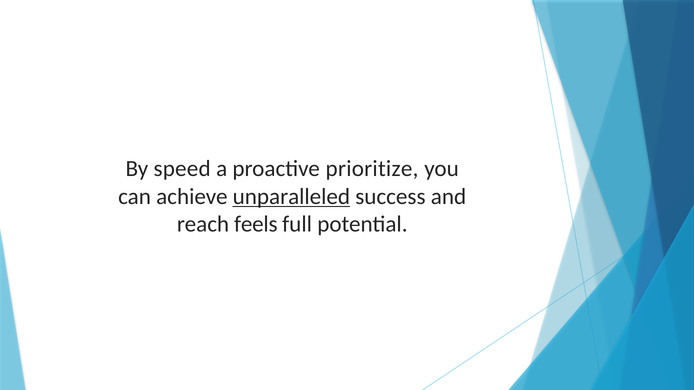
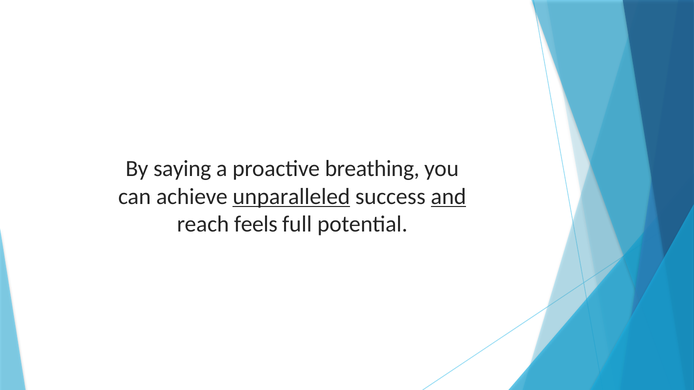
speed: speed -> saying (182, 169)
prioritize: prioritize -> breathing (372, 169)
and underline: none -> present (449, 197)
